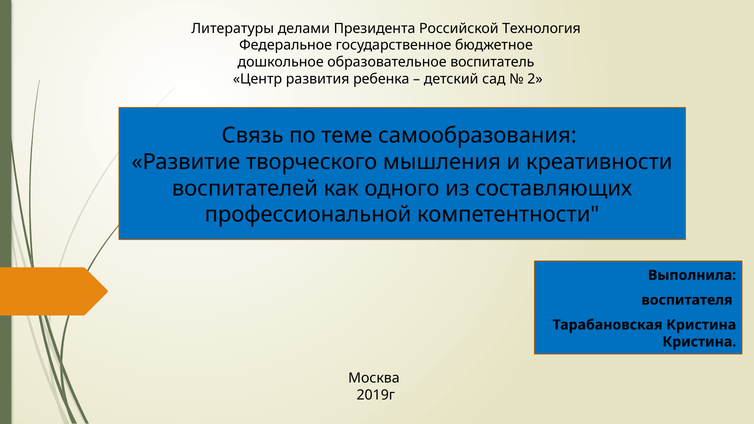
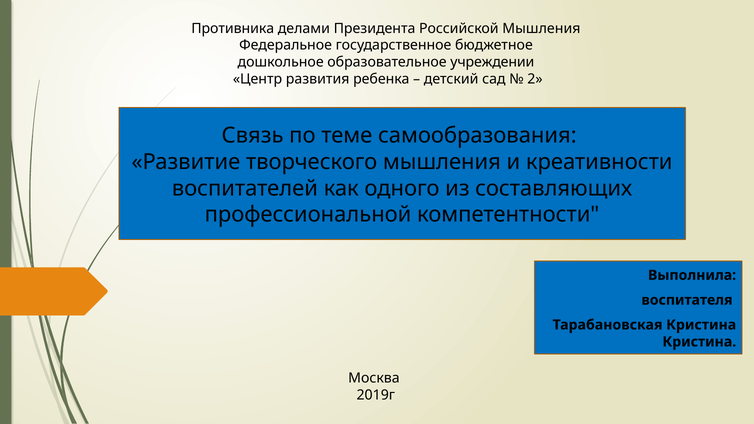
Литературы: Литературы -> Противника (233, 28)
Российской Технология: Технология -> Мышления (541, 28)
воспитатель: воспитатель -> учреждении (492, 62)
